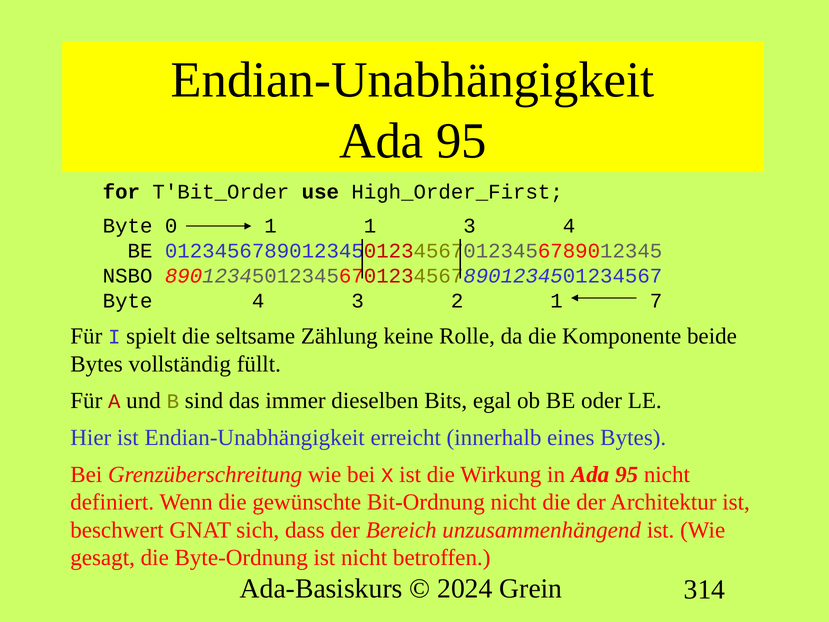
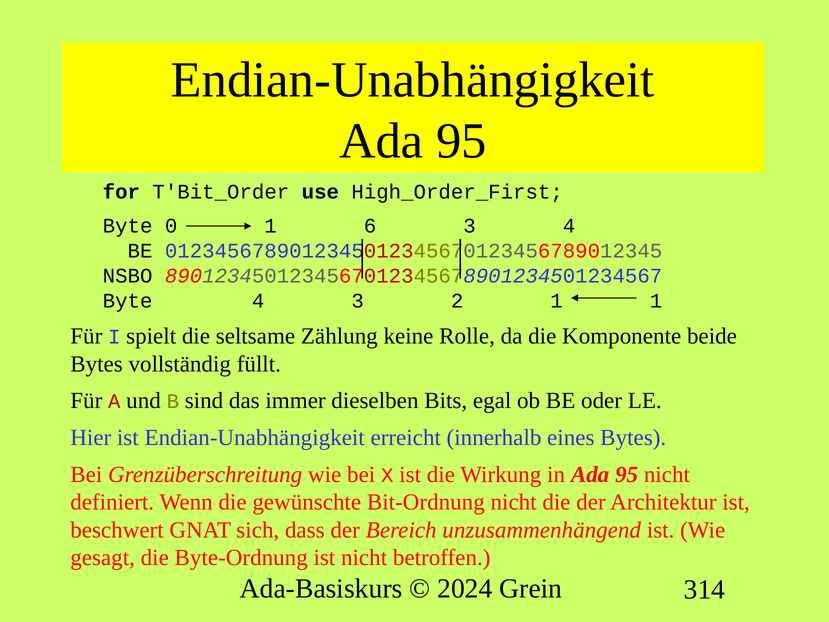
1 1: 1 -> 6 (370, 226)
1 7: 7 -> 1 (656, 301)
